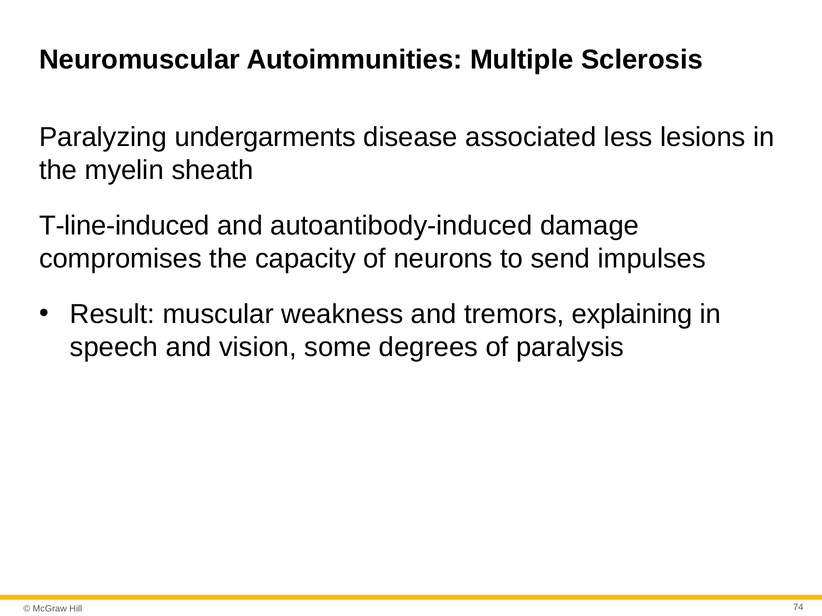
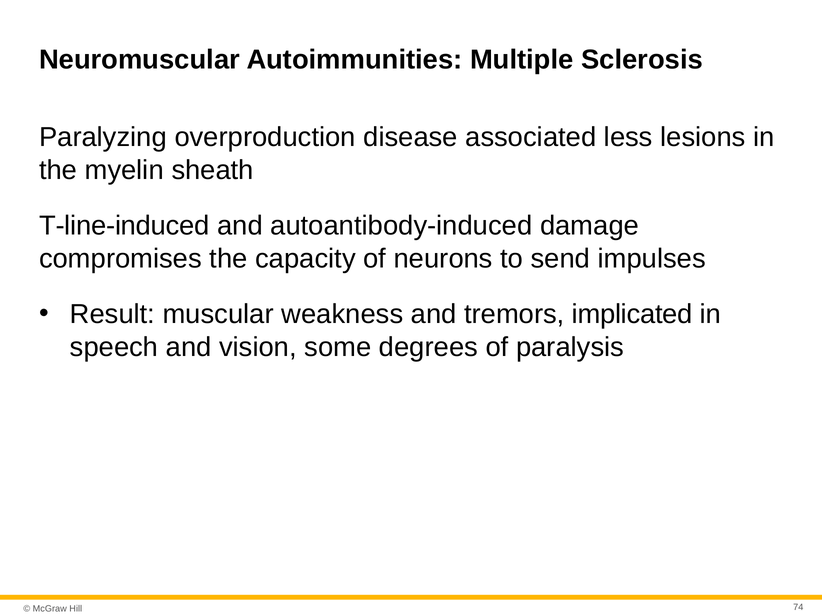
undergarments: undergarments -> overproduction (265, 137)
explaining: explaining -> implicated (632, 314)
